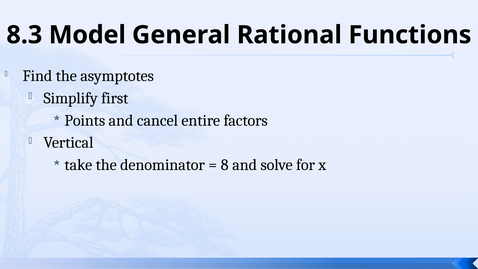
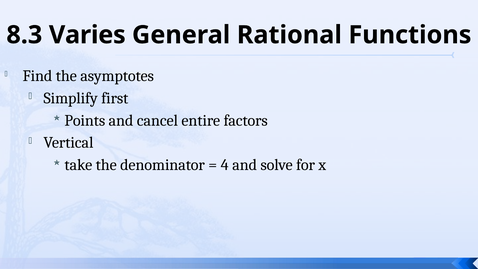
Model: Model -> Varies (87, 35)
8: 8 -> 4 (225, 165)
